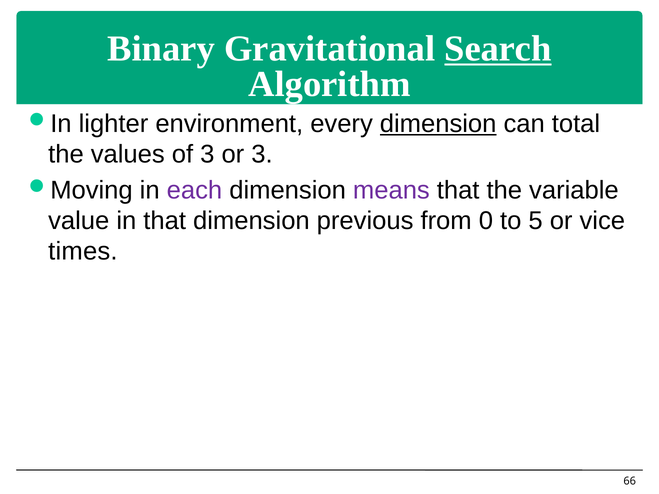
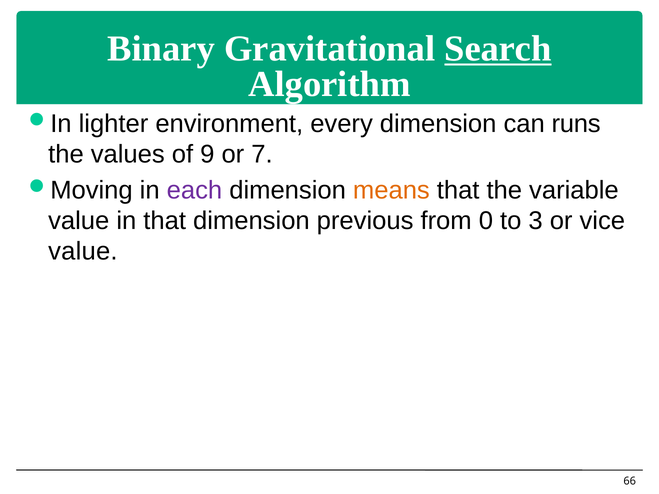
dimension underline: present -> none (438, 124)
total: total -> runs (576, 124)
of 3: 3 -> 9 (207, 154)
or 3: 3 -> 7 (262, 154)
means colour: purple -> orange (391, 190)
5: 5 -> 3 (536, 221)
times: times -> value (83, 252)
